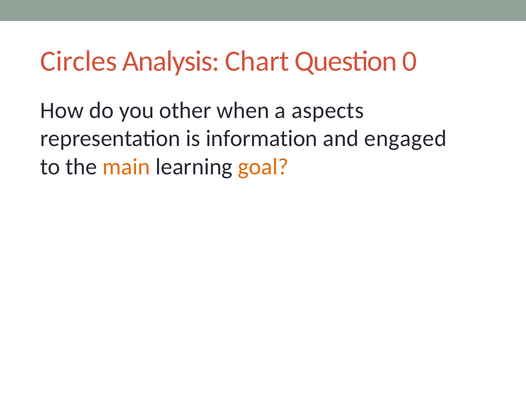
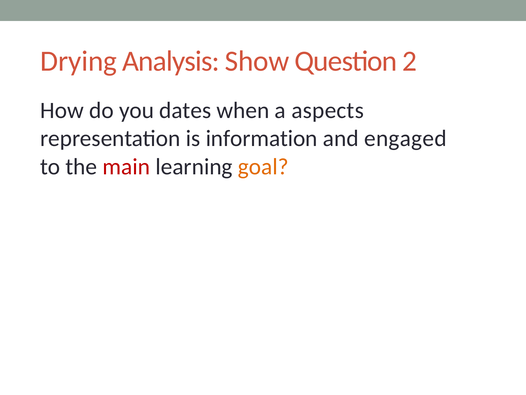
Circles: Circles -> Drying (79, 61)
Chart: Chart -> Show (257, 61)
0: 0 -> 2 (410, 61)
other: other -> dates (185, 110)
main colour: orange -> red (126, 166)
